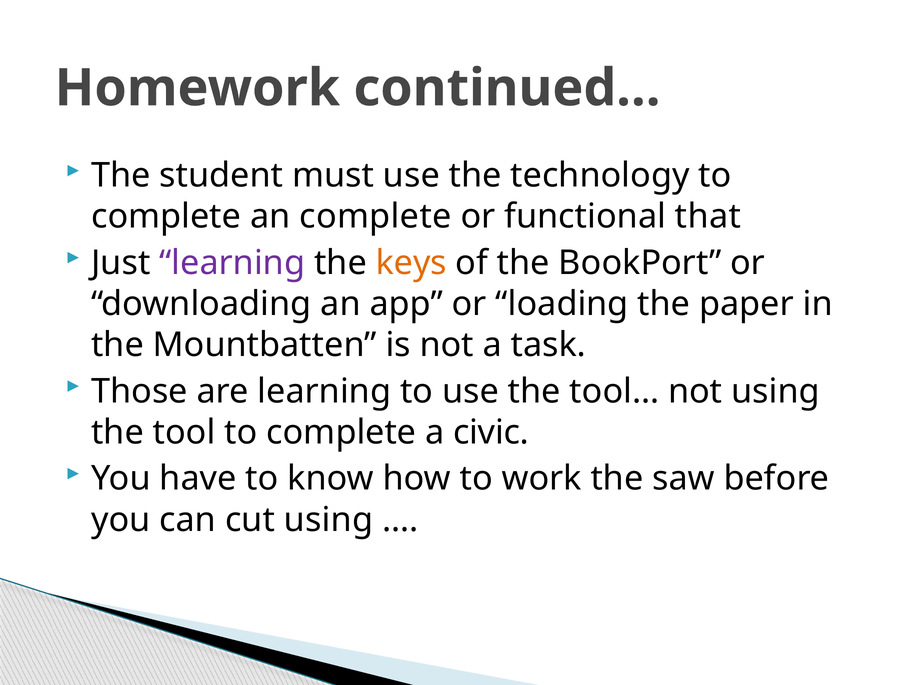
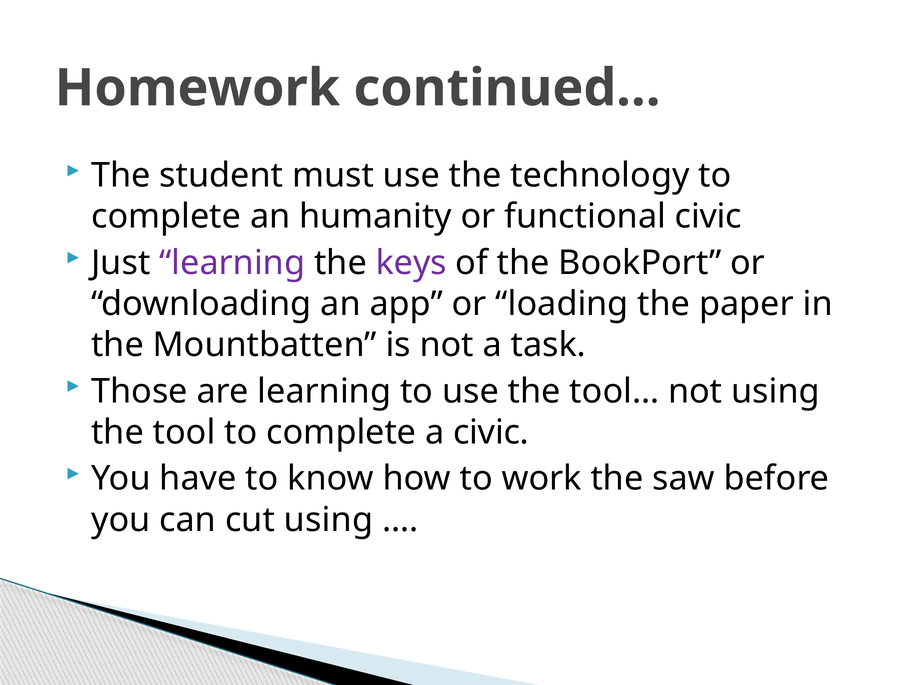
an complete: complete -> humanity (376, 216)
functional that: that -> civic (708, 216)
keys colour: orange -> purple (411, 263)
